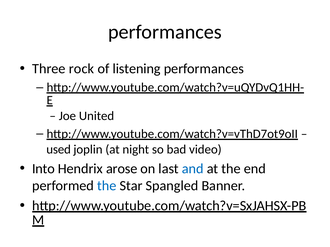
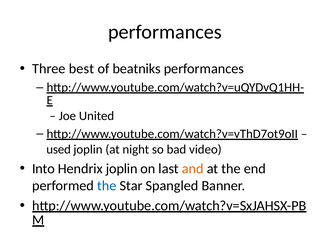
rock: rock -> best (81, 69)
listening: listening -> beatniks (137, 69)
Hendrix arose: arose -> joplin (122, 169)
and colour: blue -> orange (193, 169)
